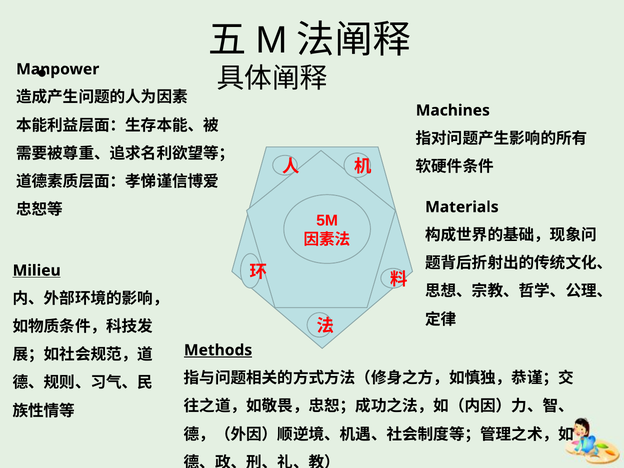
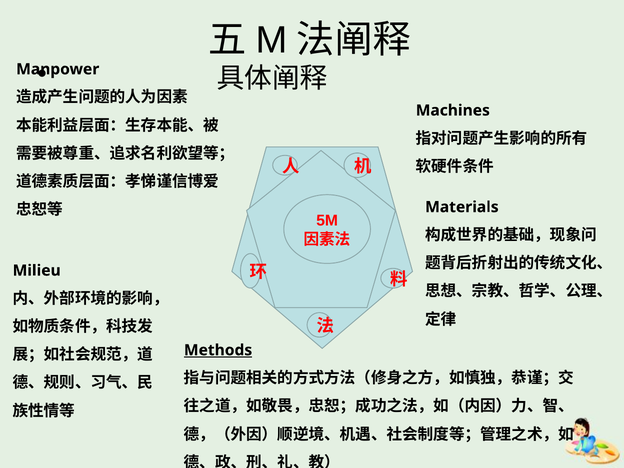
Milieu underline: present -> none (37, 271)
